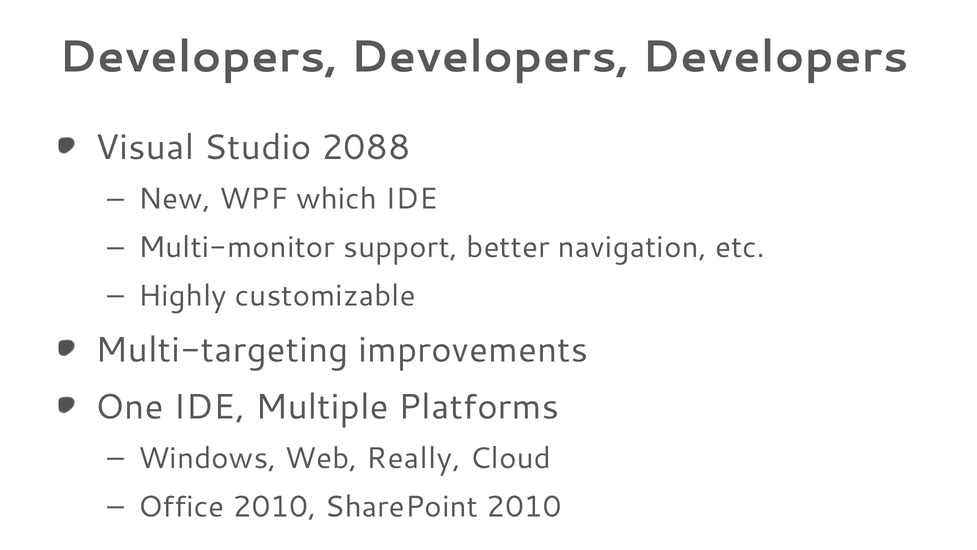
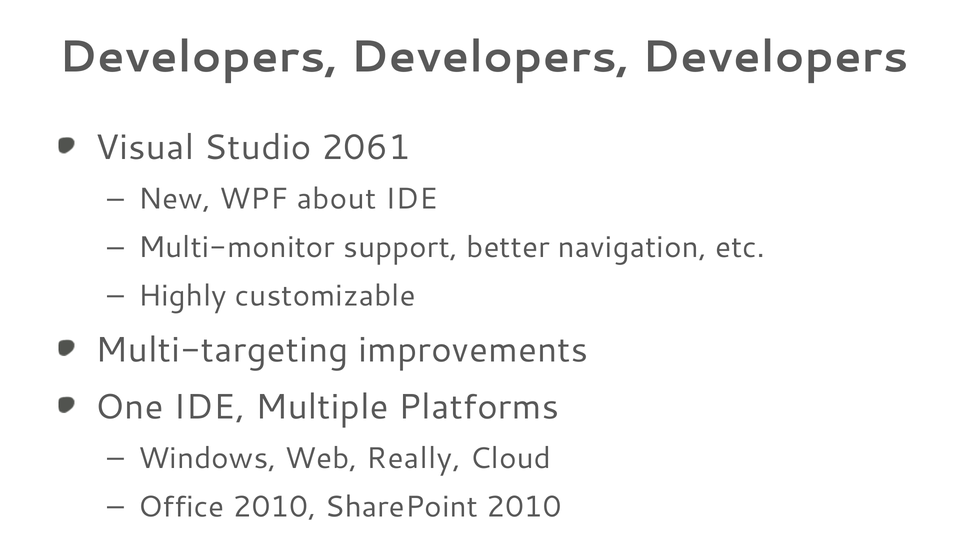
2088: 2088 -> 2061 (366, 148)
which: which -> about (337, 199)
